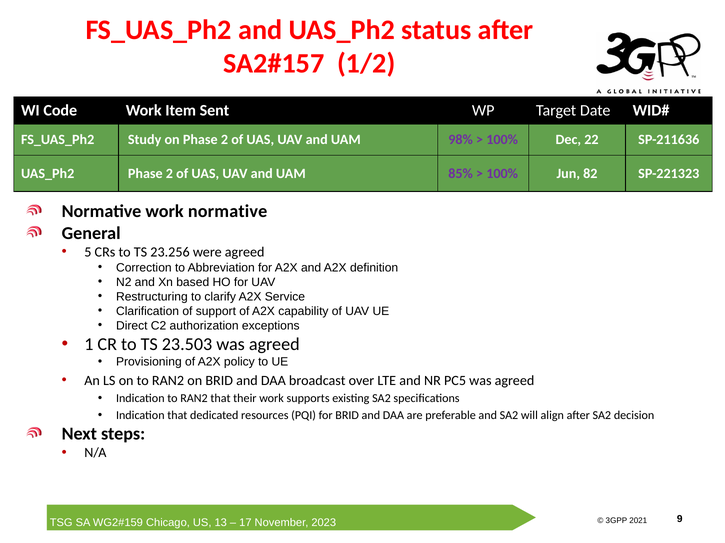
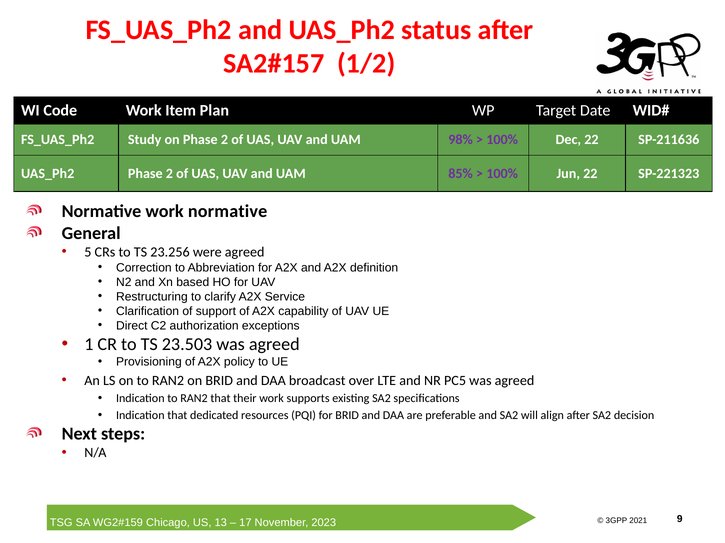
Sent: Sent -> Plan (214, 111)
Jun 82: 82 -> 22 (590, 174)
